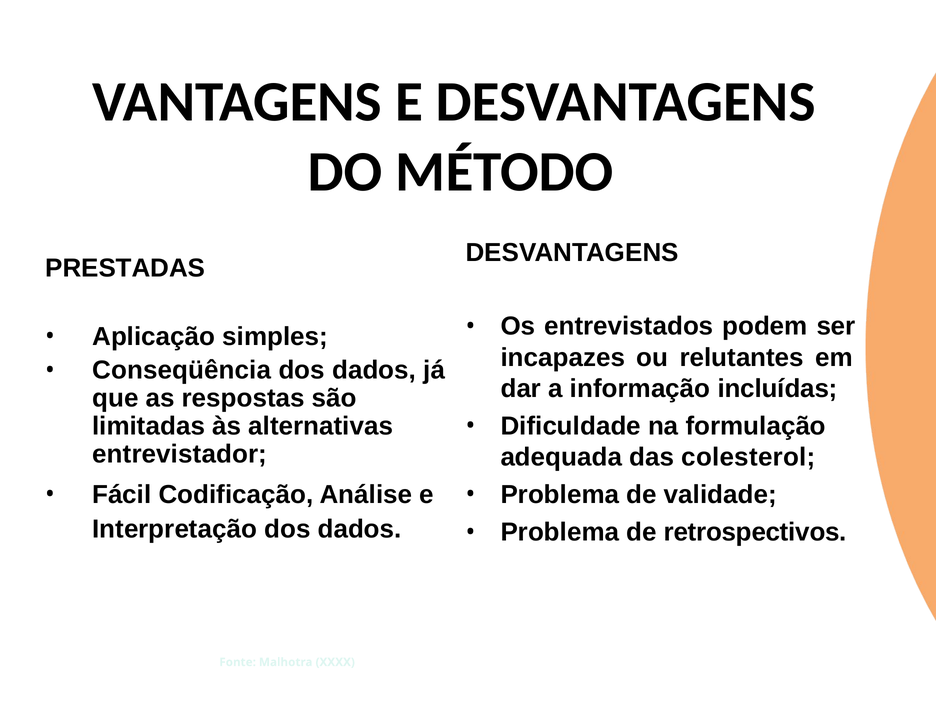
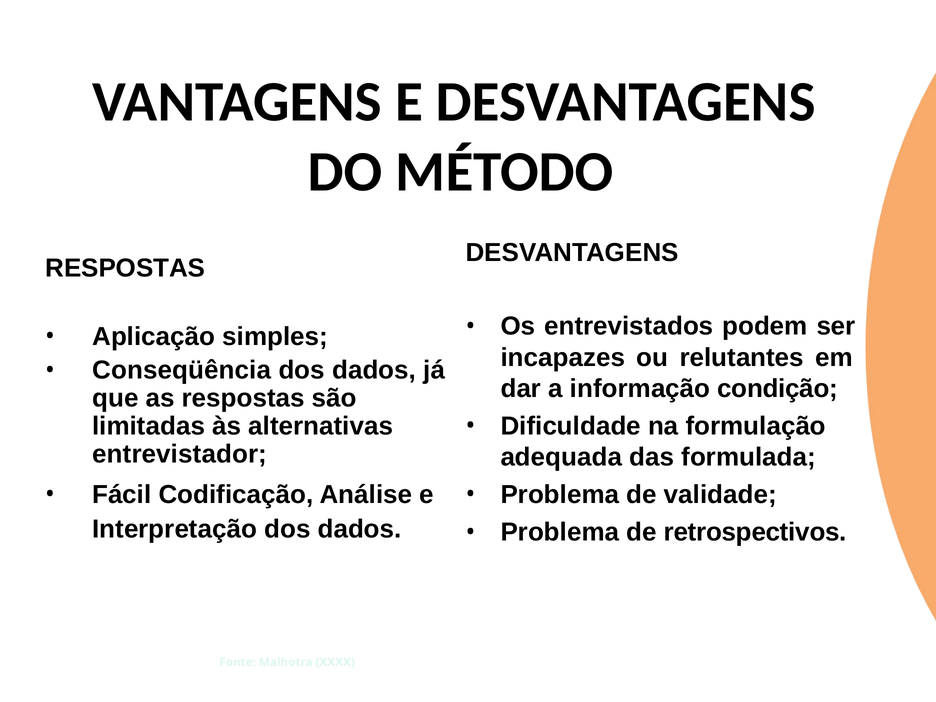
PRESTADAS: PRESTADAS -> RESPOSTAS (125, 268)
incluídas: incluídas -> condição (778, 389)
colesterol: colesterol -> formulada (749, 457)
